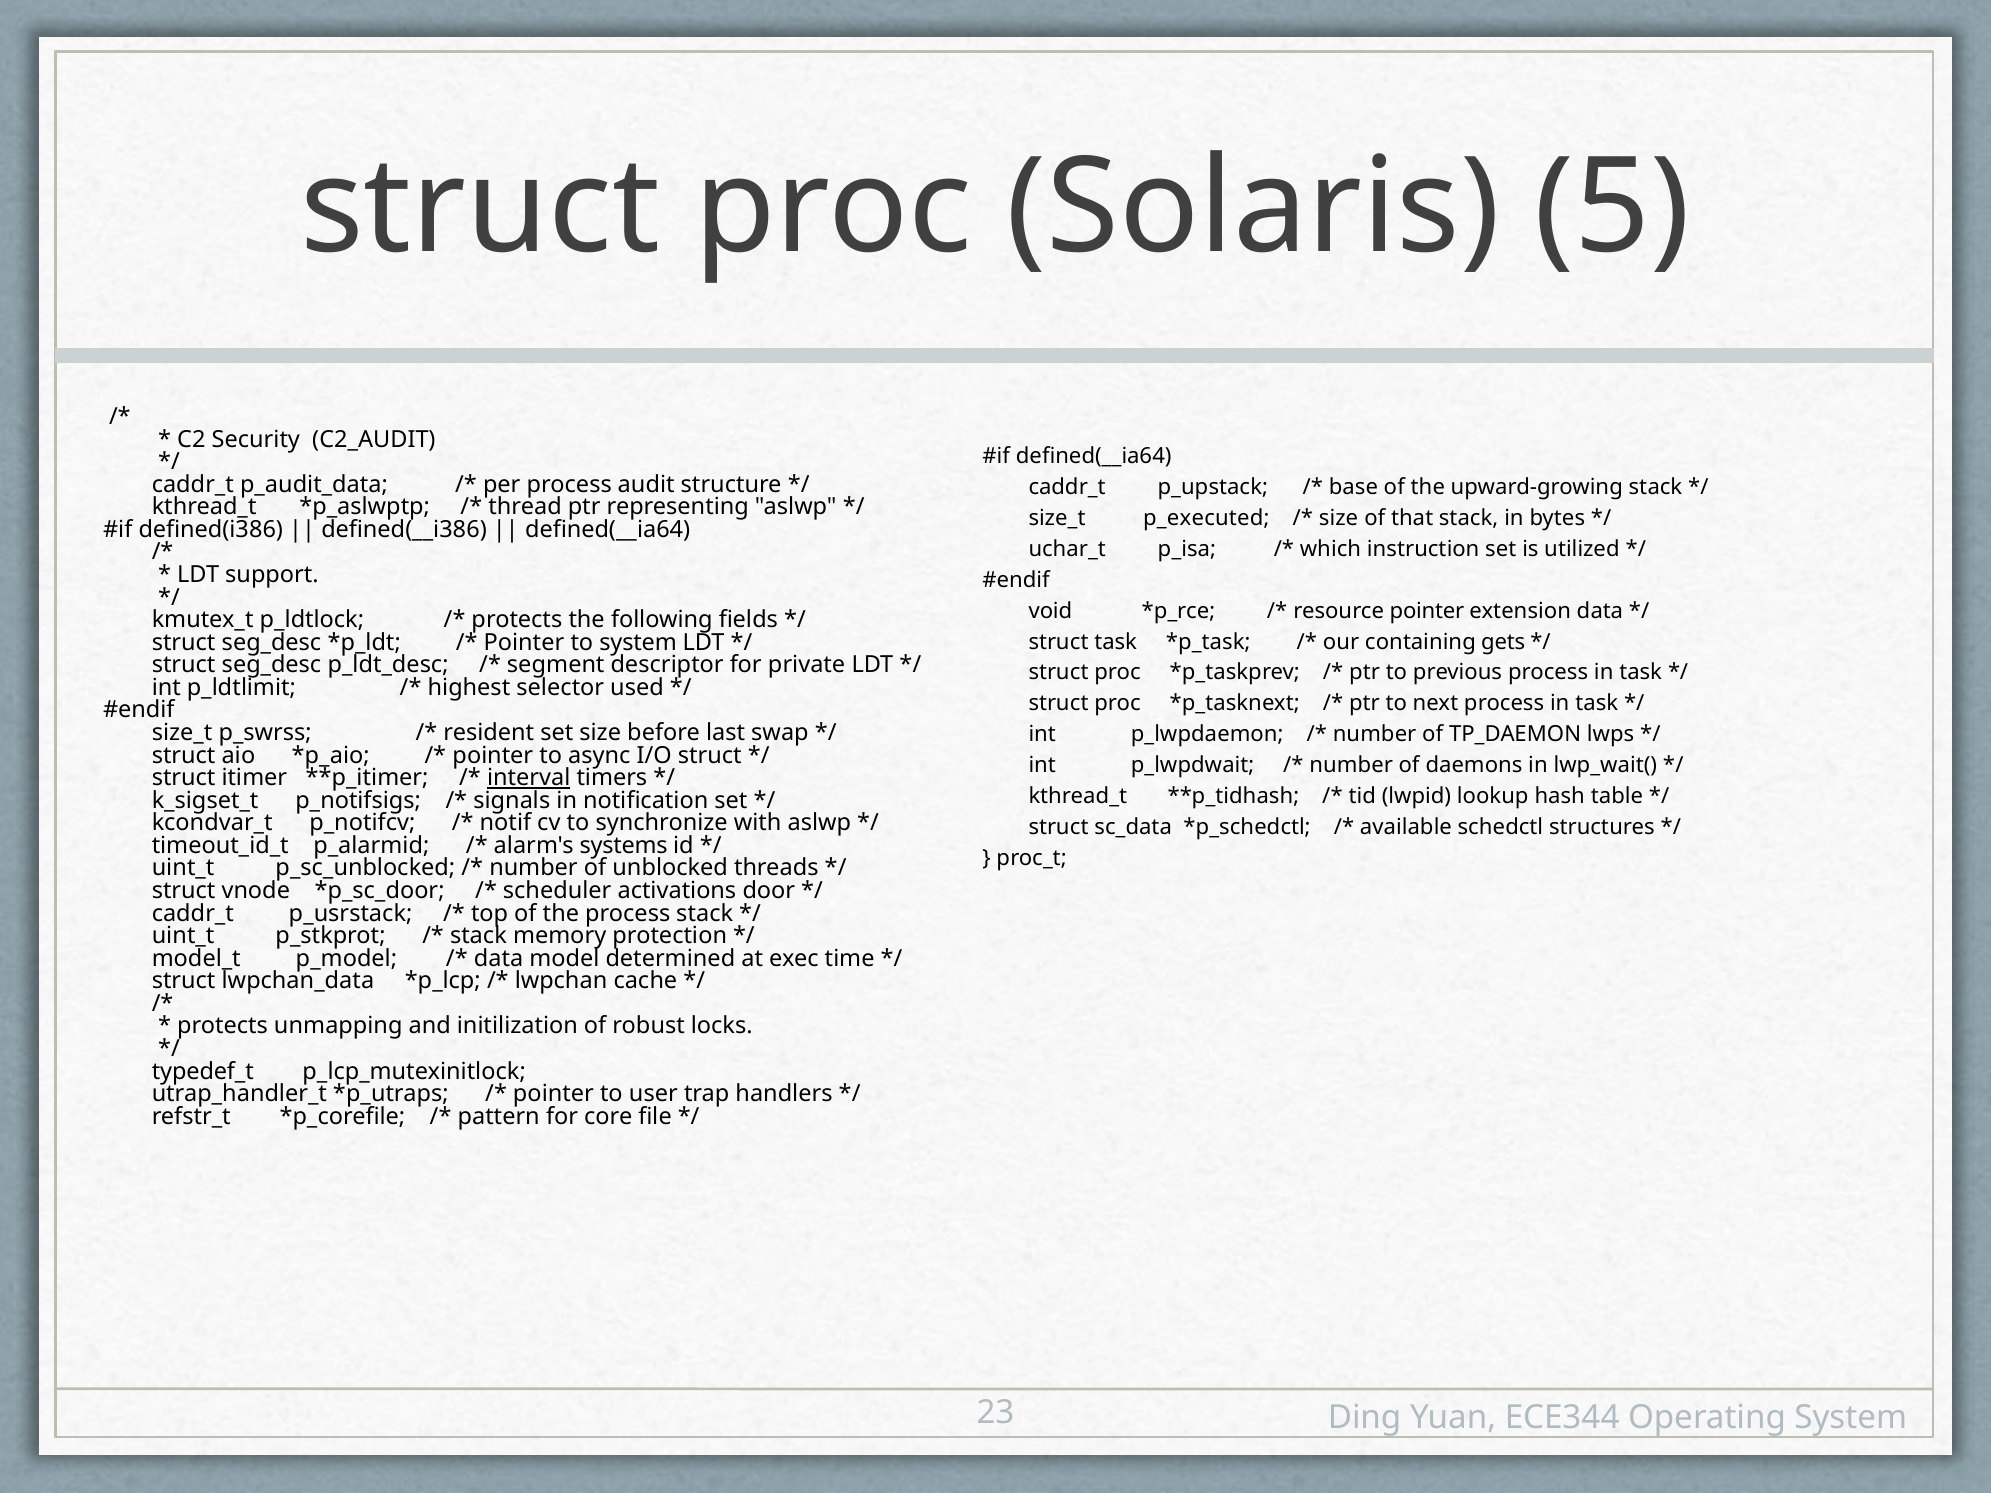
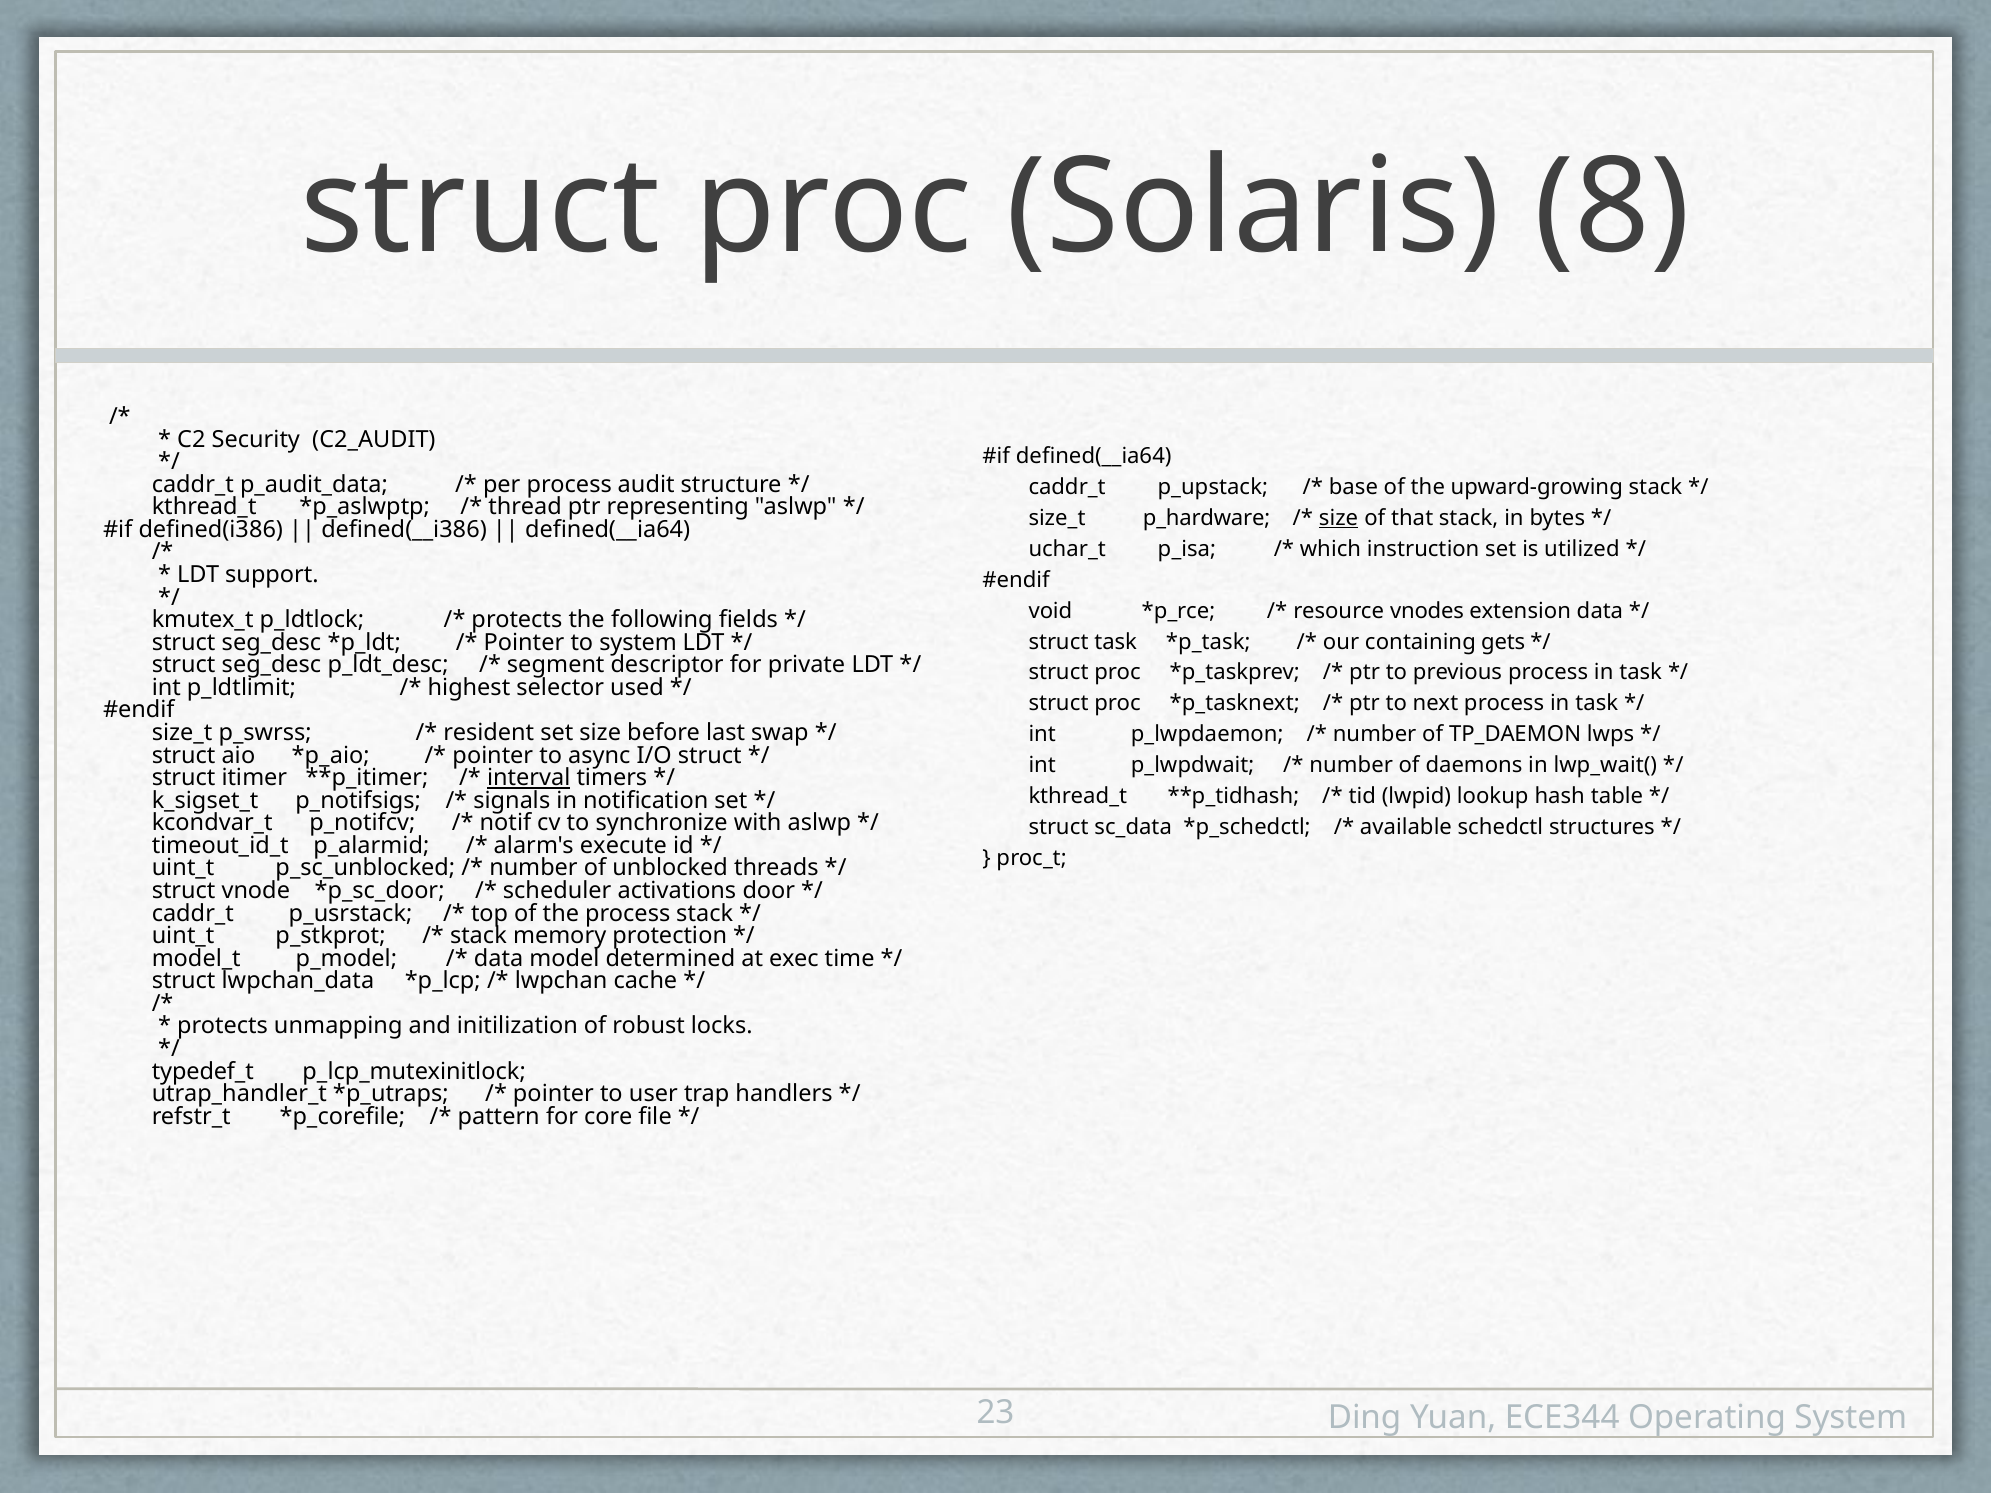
5: 5 -> 8 (1612, 208)
p_executed: p_executed -> p_hardware (1207, 518)
size underline: none -> present (1339, 518)
resource pointer: pointer -> vnodes (1427, 611)
systems: systems -> execute (623, 846)
